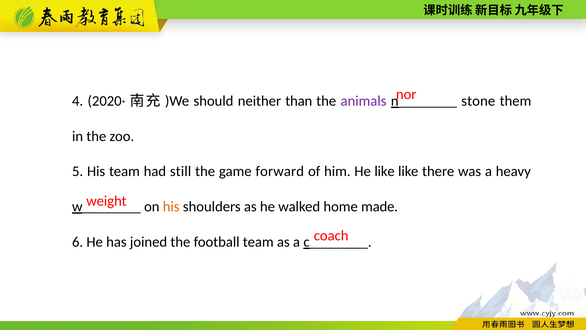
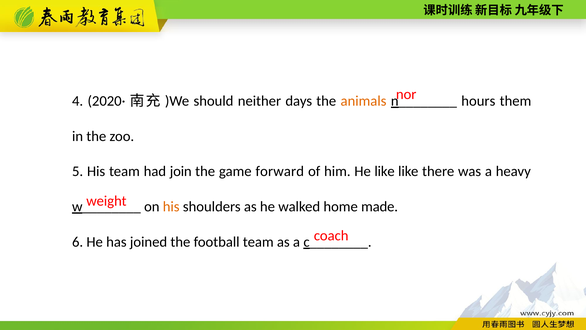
than: than -> days (299, 101)
animals colour: purple -> orange (364, 101)
stone: stone -> hours (478, 101)
still: still -> join (181, 171)
